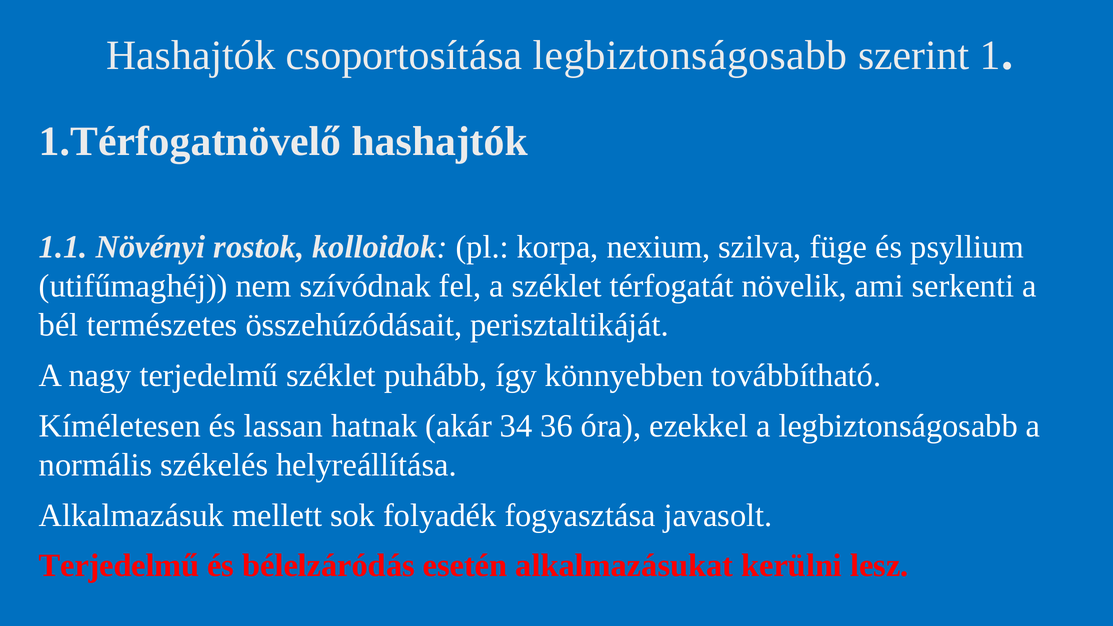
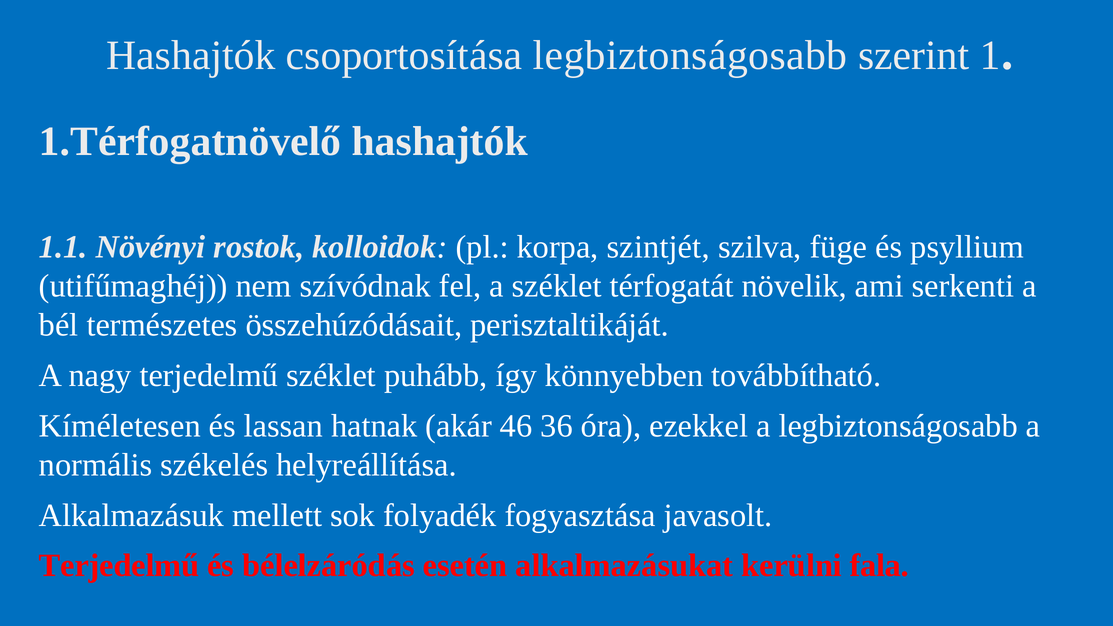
nexium: nexium -> szintjét (658, 247)
34: 34 -> 46 (516, 426)
lesz: lesz -> fala (879, 566)
